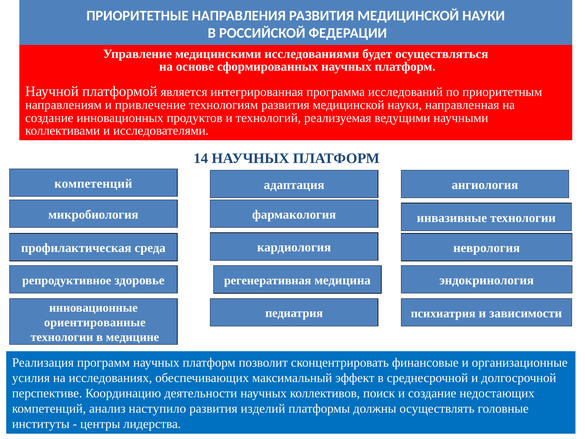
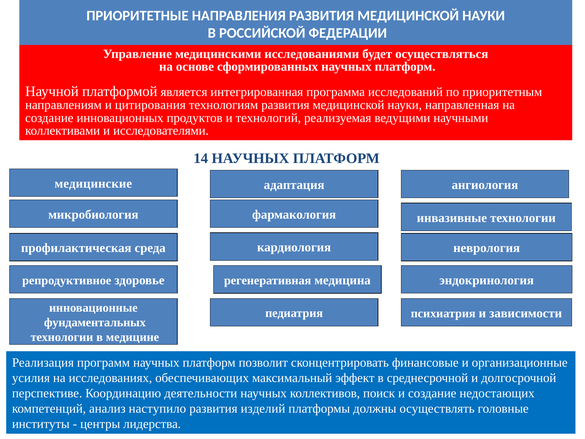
привлечение: привлечение -> цитирования (150, 105)
компетенций: компетенций -> медицинские (93, 183)
ориентированные: ориентированные -> фундаментальных (95, 322)
